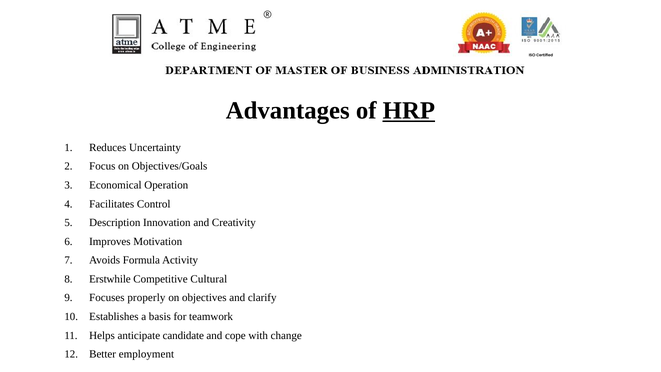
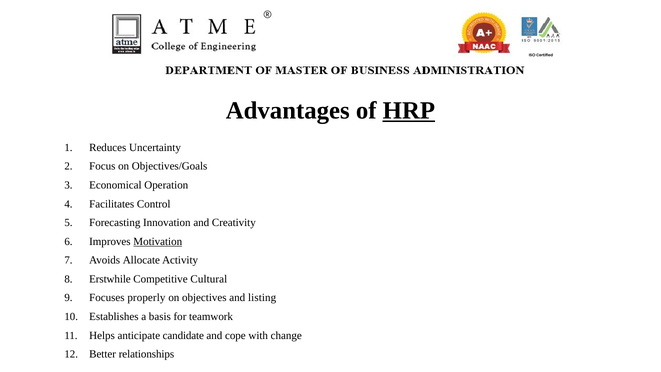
Description: Description -> Forecasting (115, 223)
Motivation underline: none -> present (158, 241)
Formula: Formula -> Allocate (141, 260)
clarify: clarify -> listing (262, 298)
employment: employment -> relationships (146, 354)
